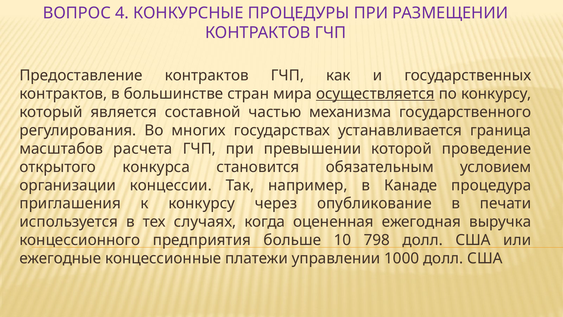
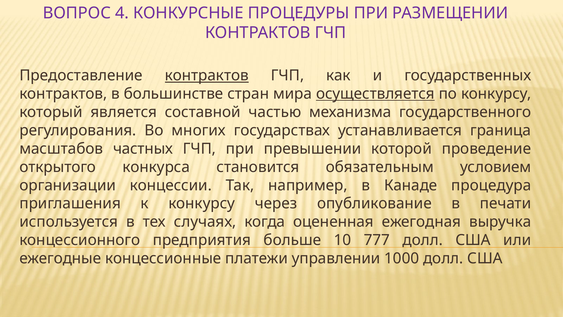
контрактов underline: none -> present (207, 75)
расчета: расчета -> частных (143, 149)
798: 798 -> 777 (377, 240)
